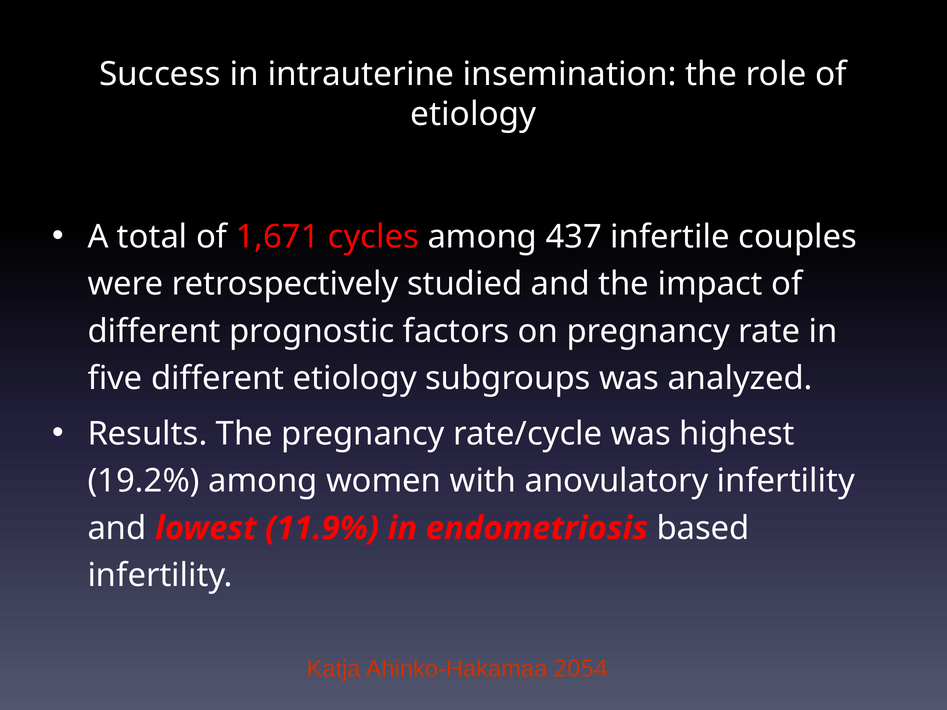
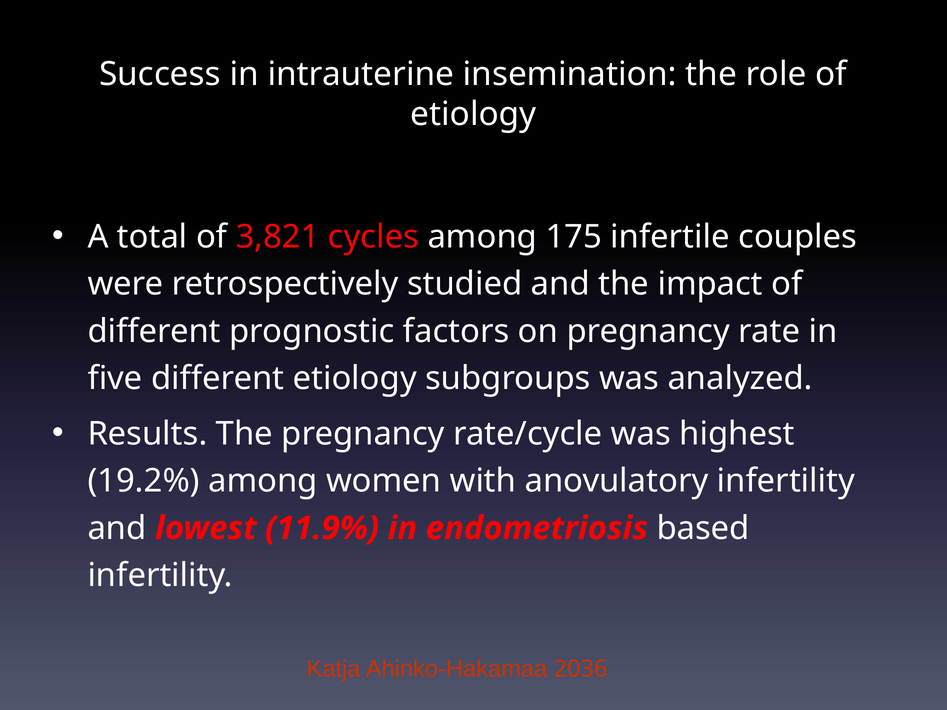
1,671: 1,671 -> 3,821 (278, 237)
437: 437 -> 175 (574, 237)
2054: 2054 -> 2036 (581, 669)
